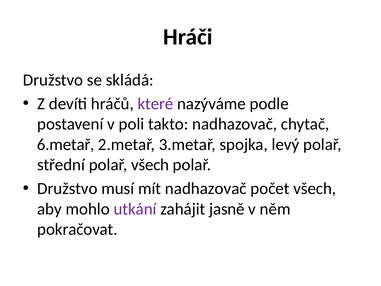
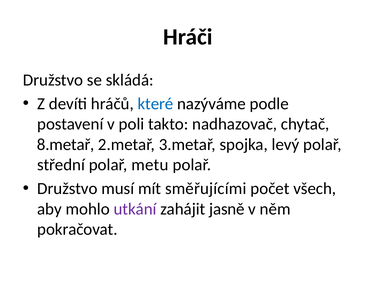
které colour: purple -> blue (156, 104)
6.metař: 6.metař -> 8.metař (66, 144)
polař všech: všech -> metu (150, 165)
mít nadhazovač: nadhazovač -> směřujícími (206, 188)
